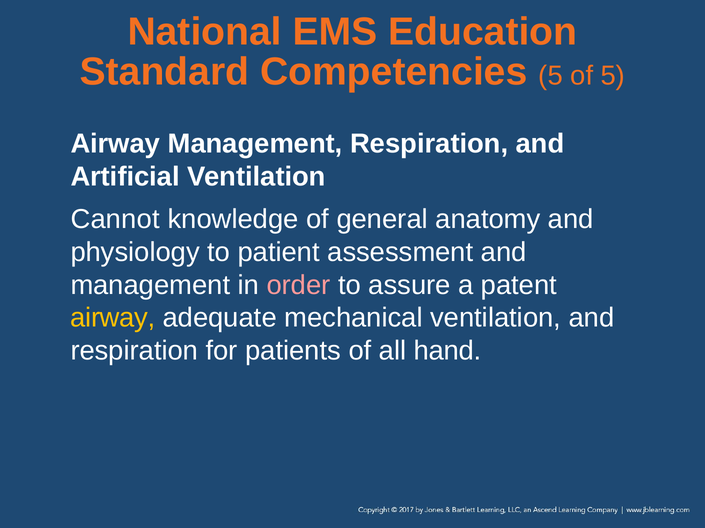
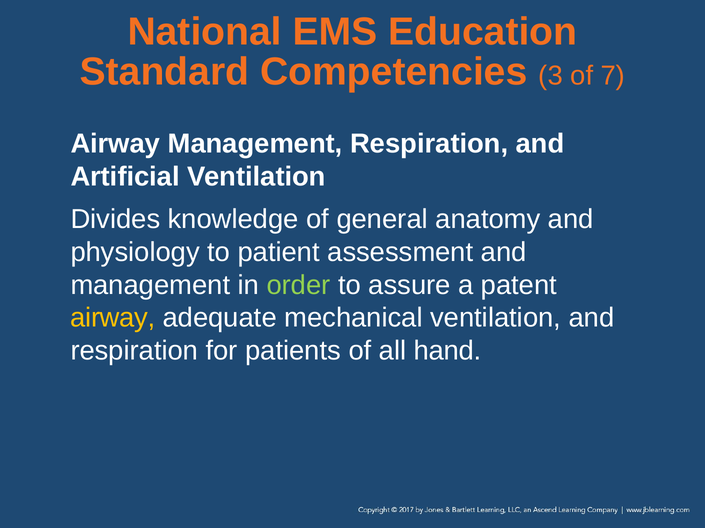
Competencies 5: 5 -> 3 (551, 76)
of 5: 5 -> 7 (613, 76)
Cannot: Cannot -> Divides (115, 220)
order colour: pink -> light green (299, 285)
